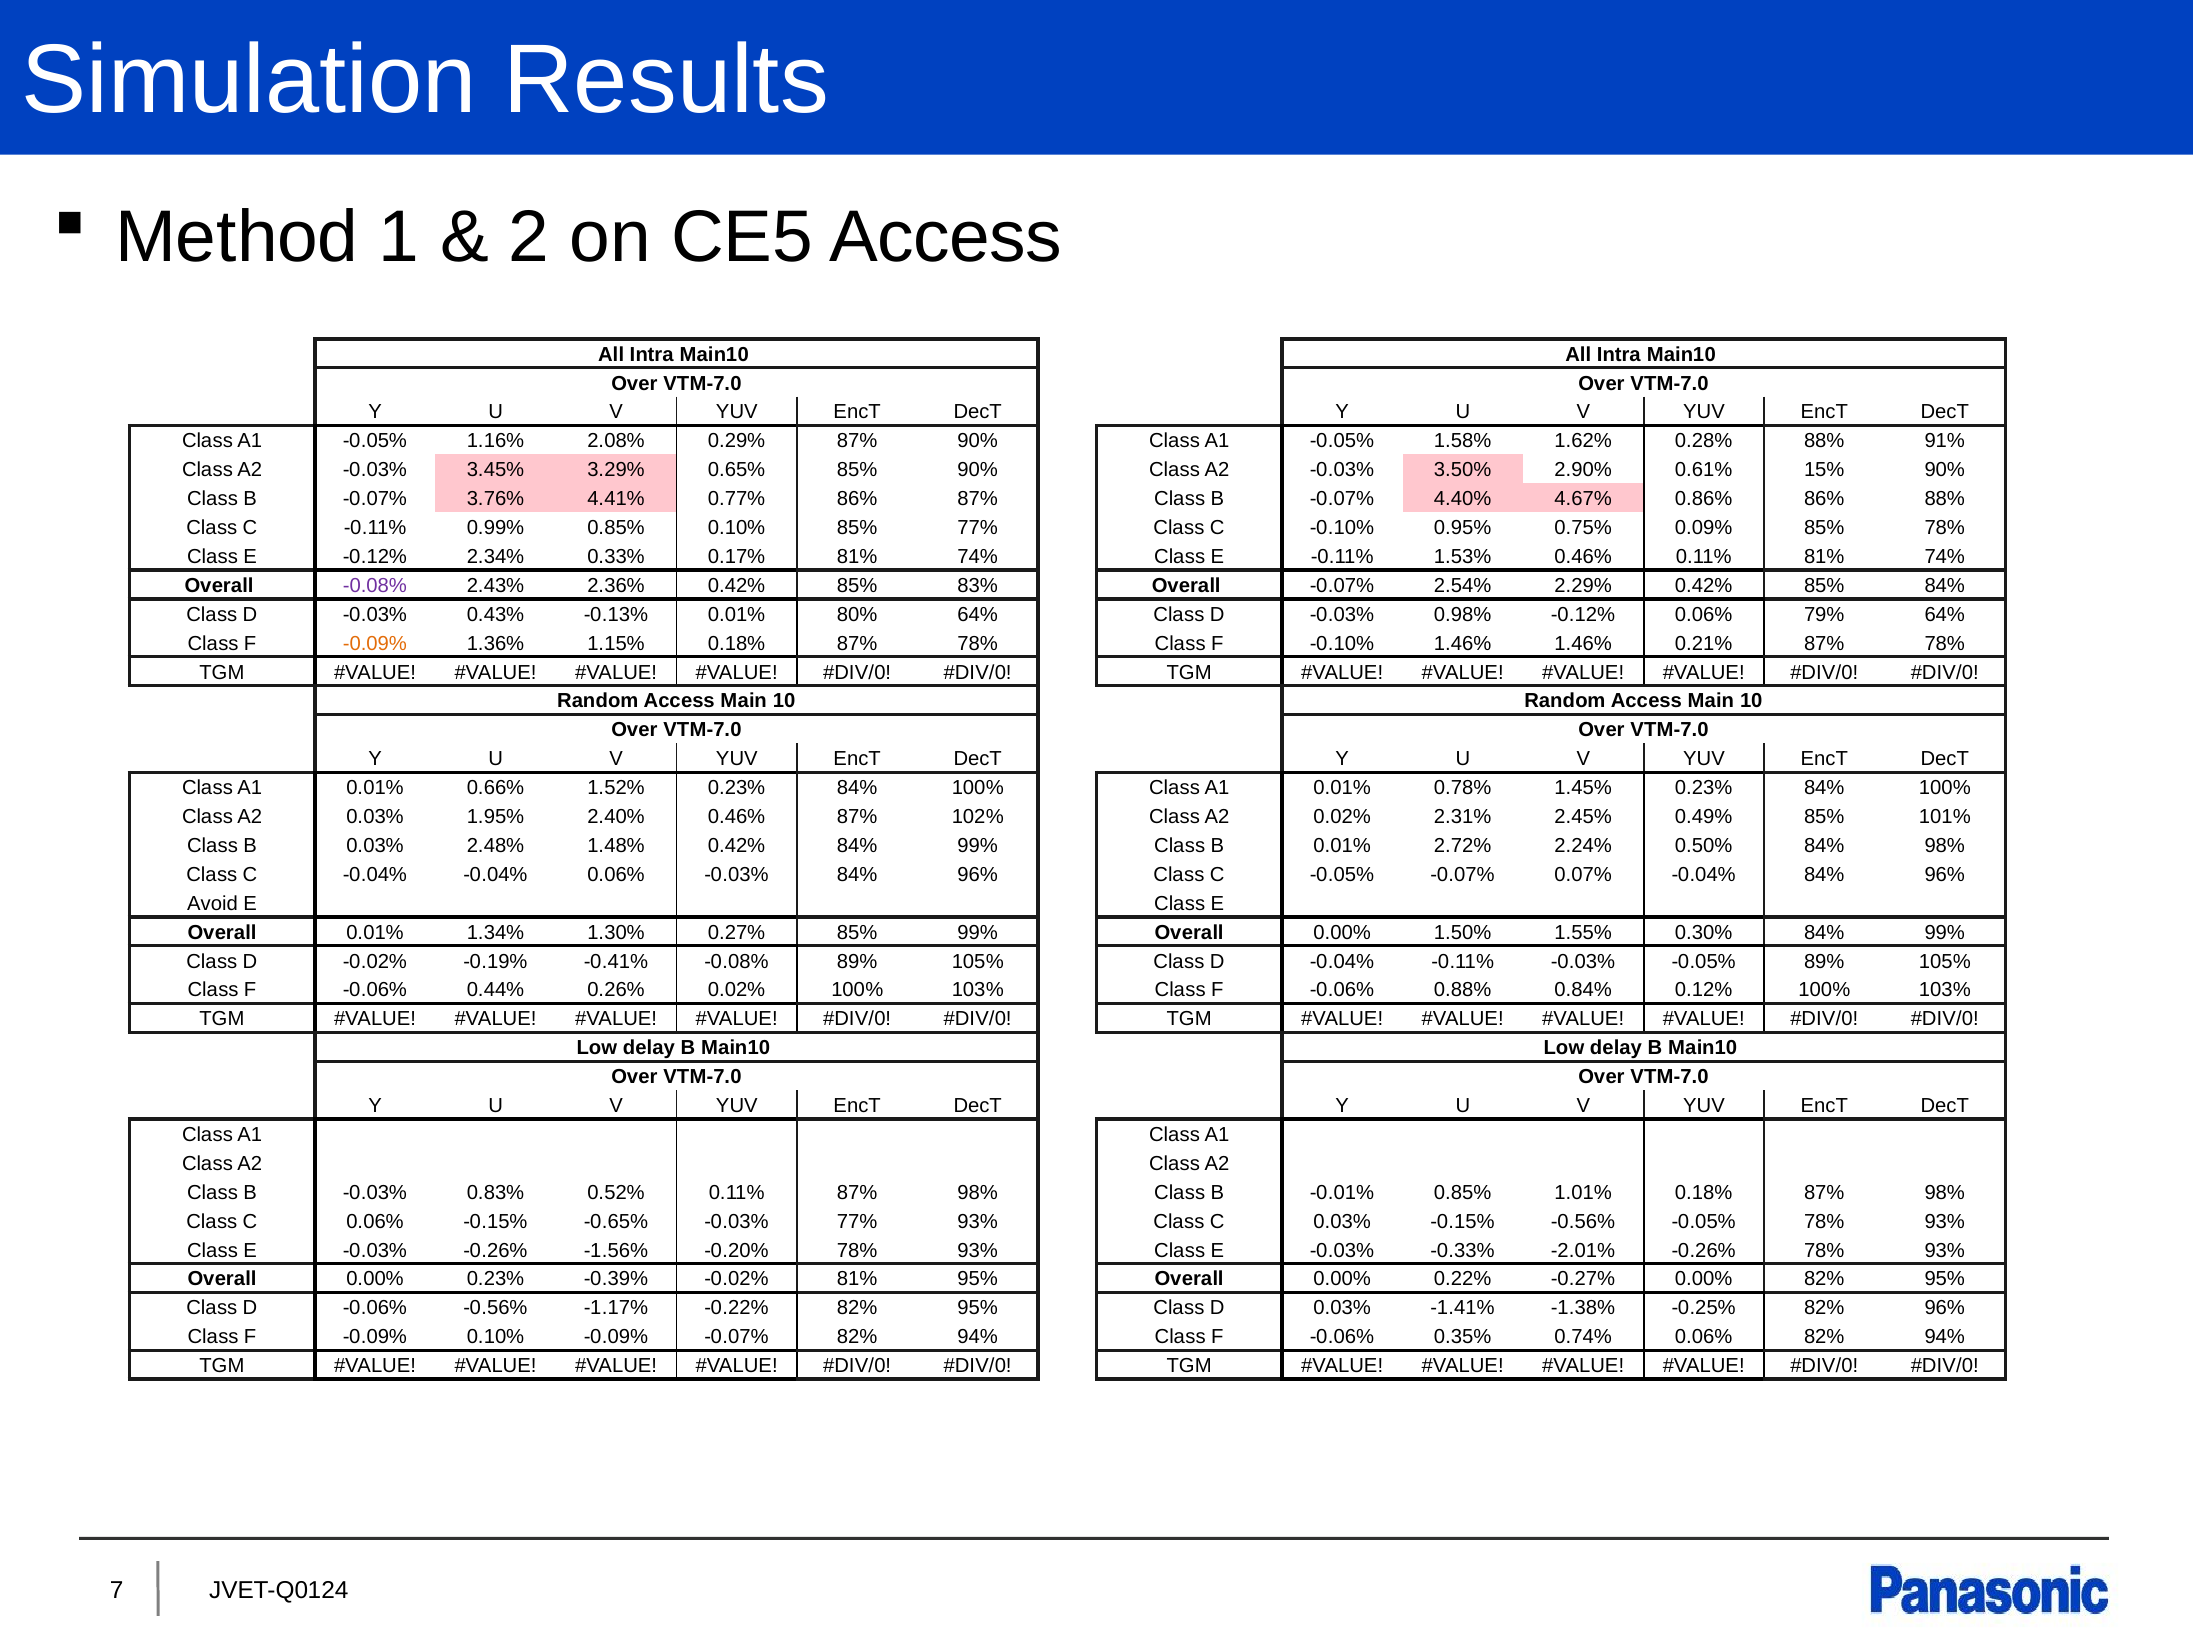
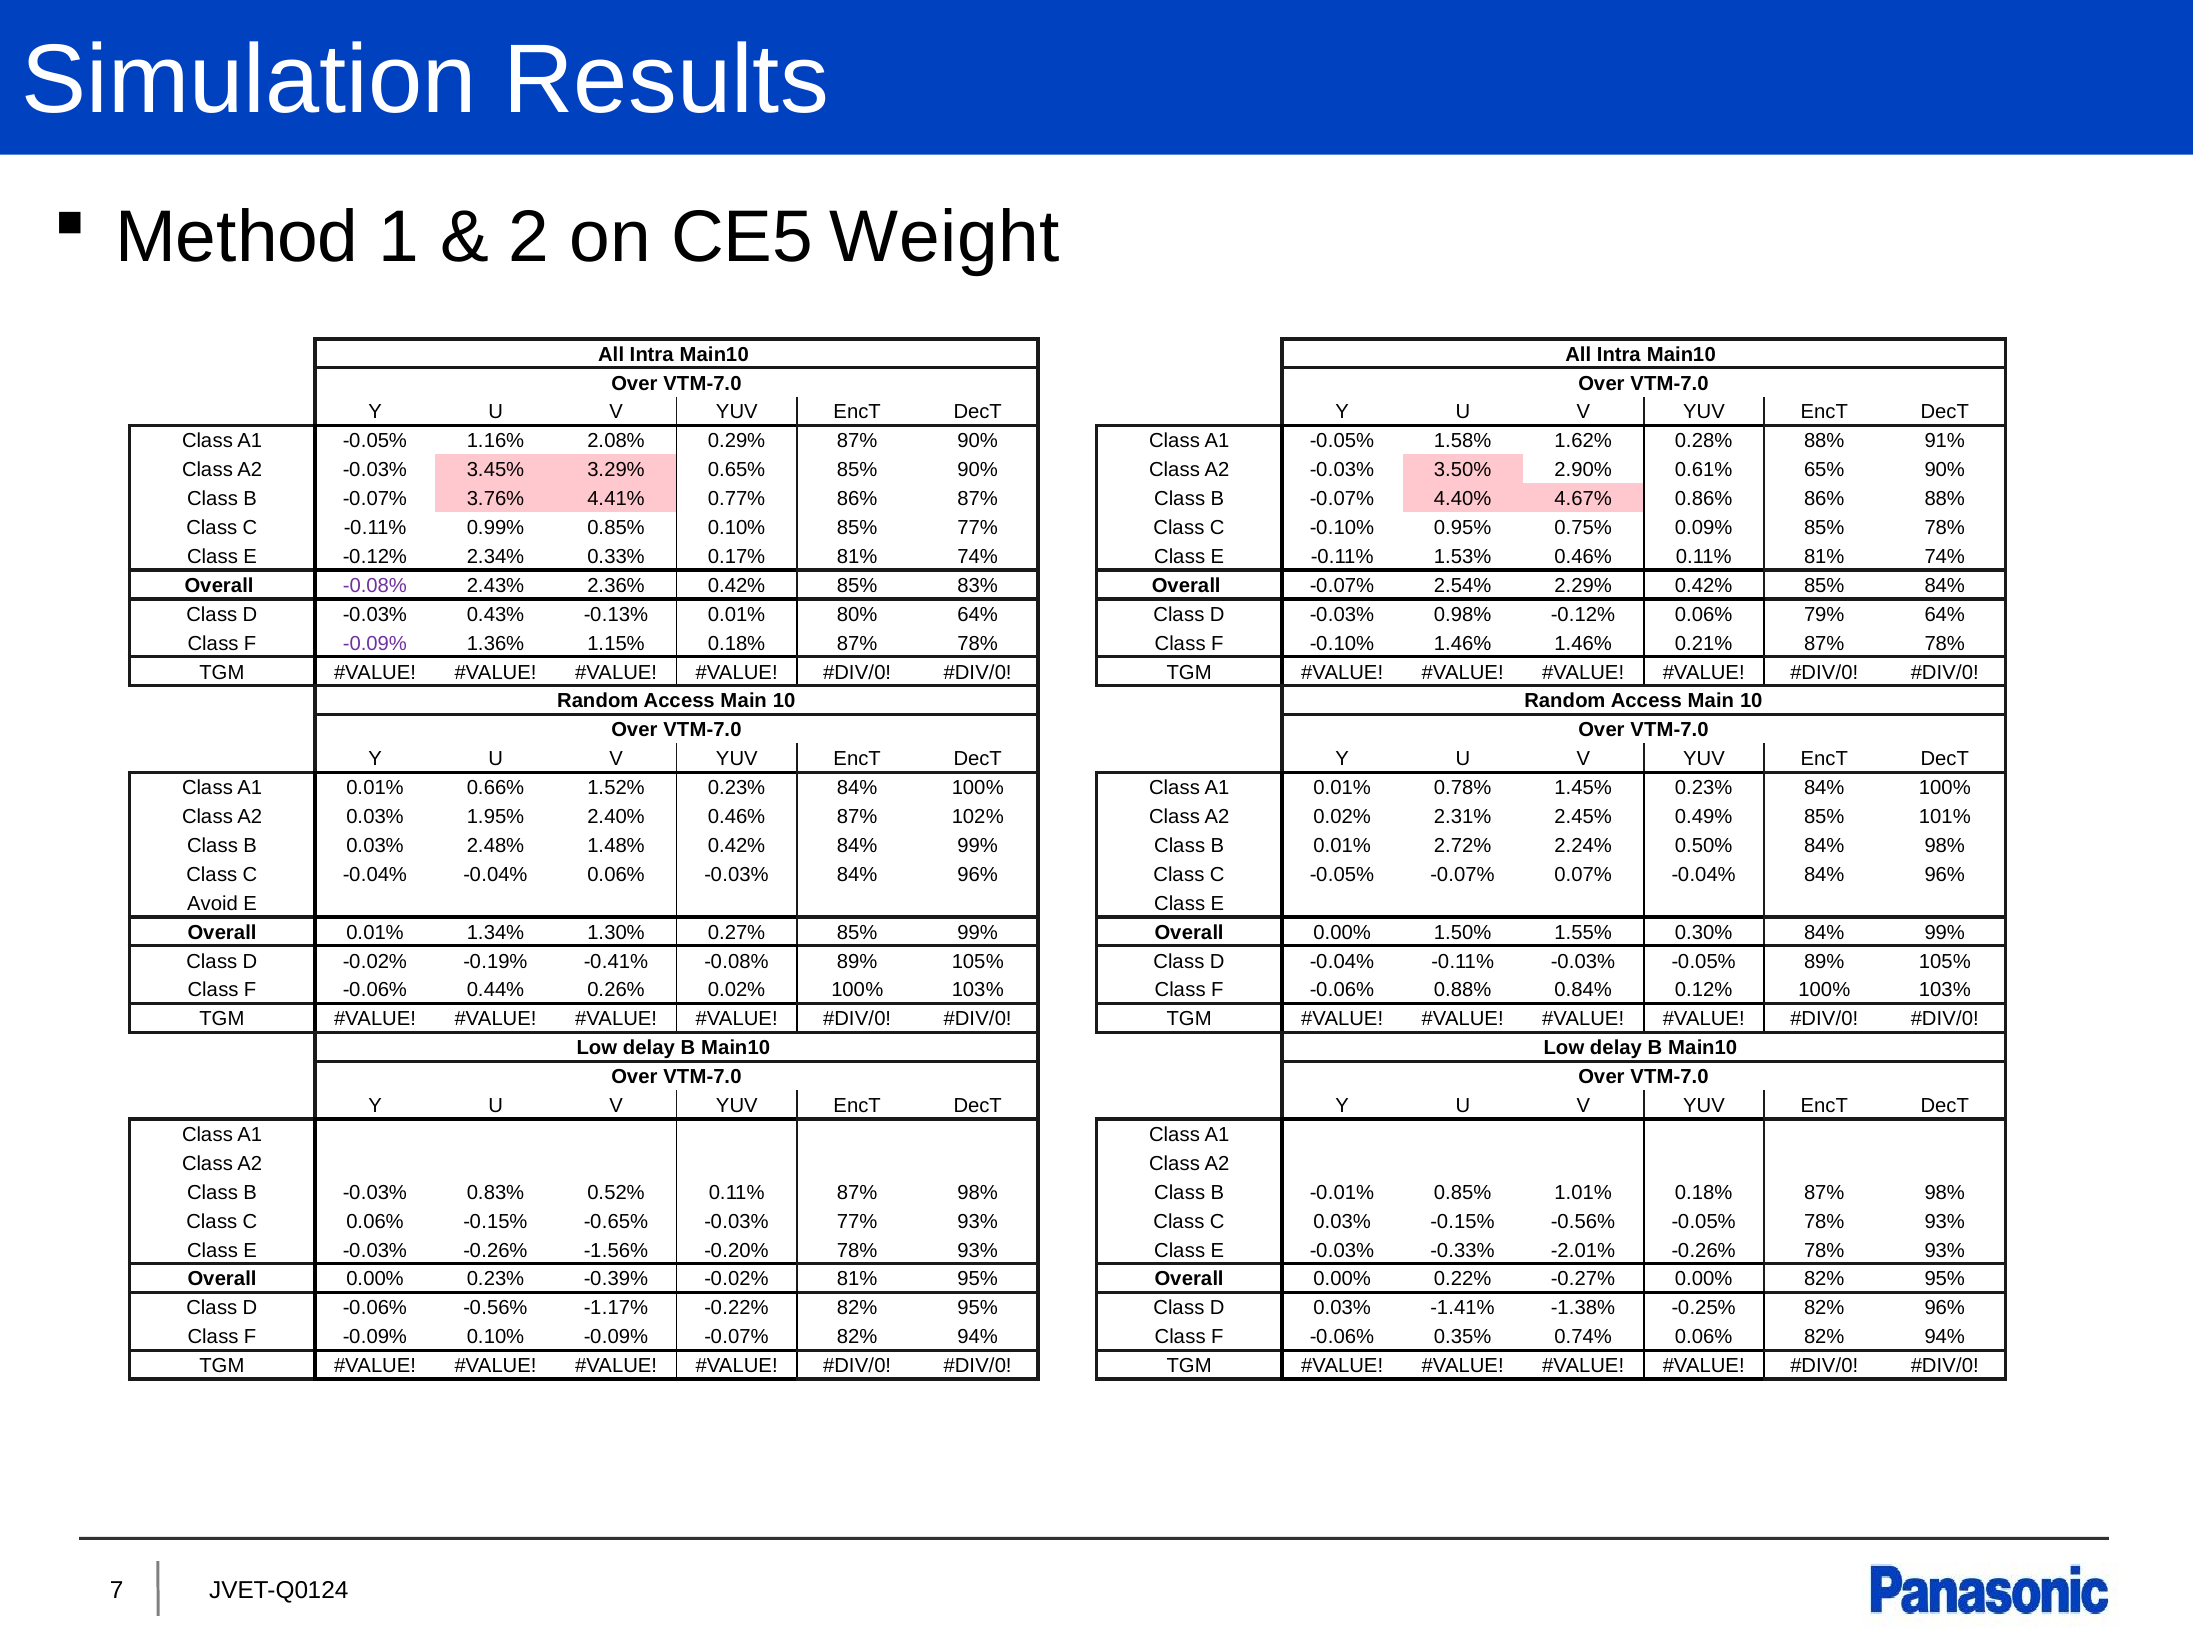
CE5 Access: Access -> Weight (945, 238)
15%: 15% -> 65% (1824, 470)
-0.09% colour: orange -> purple (375, 643)
